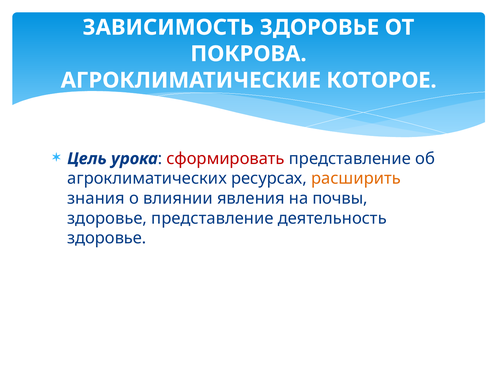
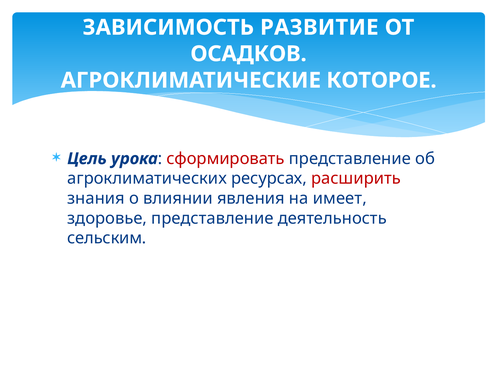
ЗАВИСИМОСТЬ ЗДОРОВЬЕ: ЗДОРОВЬЕ -> РАЗВИТИЕ (319, 27)
ПОКРОВА: ПОКРОВА -> ОСАДКОВ (249, 54)
расширить colour: orange -> red (356, 179)
почвы: почвы -> имеет (340, 199)
здоровье: здоровье -> сельским (107, 239)
